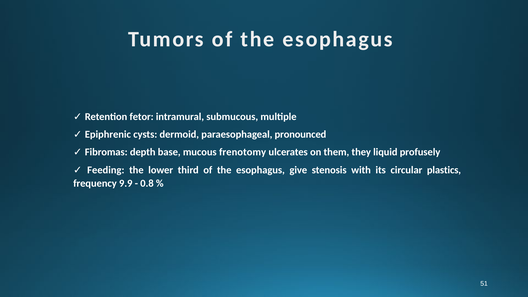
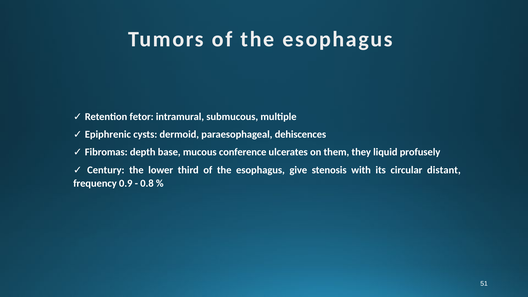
pronounced: pronounced -> dehiscences (300, 134)
frenotomy: frenotomy -> conference (243, 152)
Feeding: Feeding -> Century (106, 170)
plastics: plastics -> distant (444, 170)
9.9: 9.9 -> 0.9 (126, 183)
